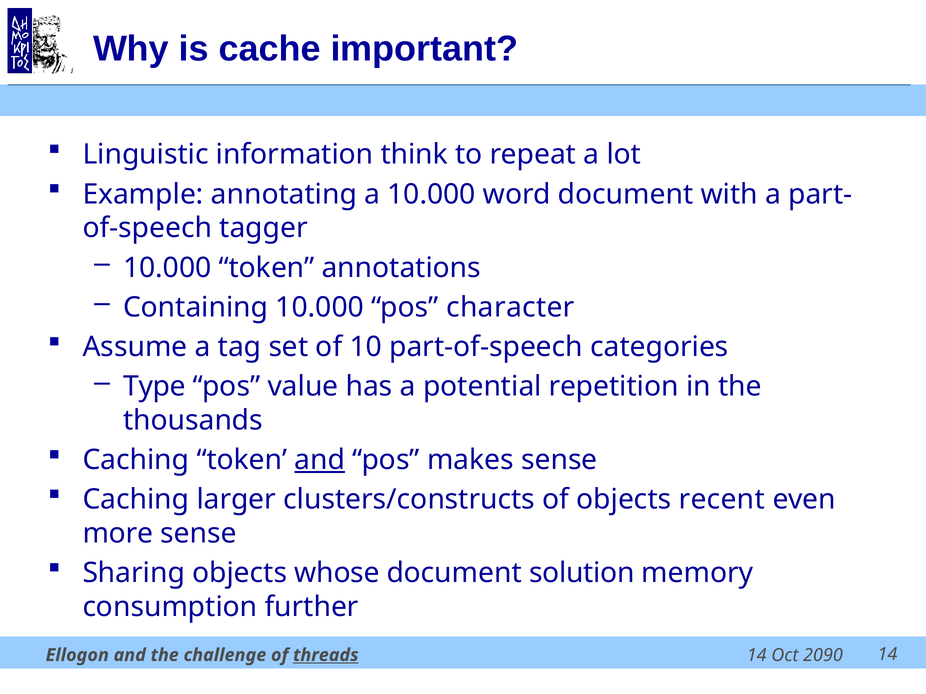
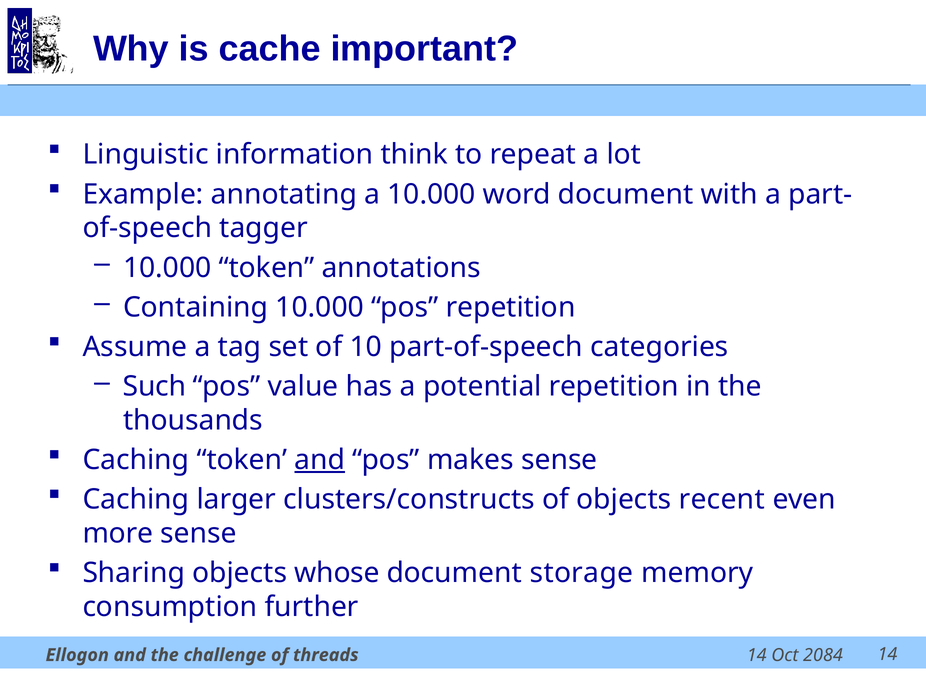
pos character: character -> repetition (511, 307)
Type: Type -> Such (154, 387)
solution: solution -> storage (582, 573)
2090: 2090 -> 2084 (823, 656)
threads underline: present -> none (326, 656)
